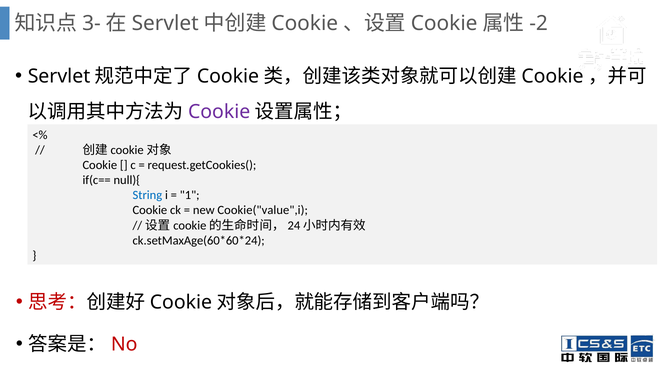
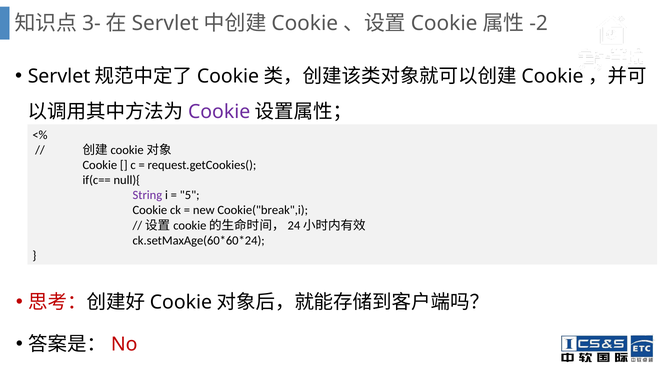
String colour: blue -> purple (147, 195)
1: 1 -> 5 (190, 195)
Cookie("value",i: Cookie("value",i -> Cookie("break",i (263, 210)
